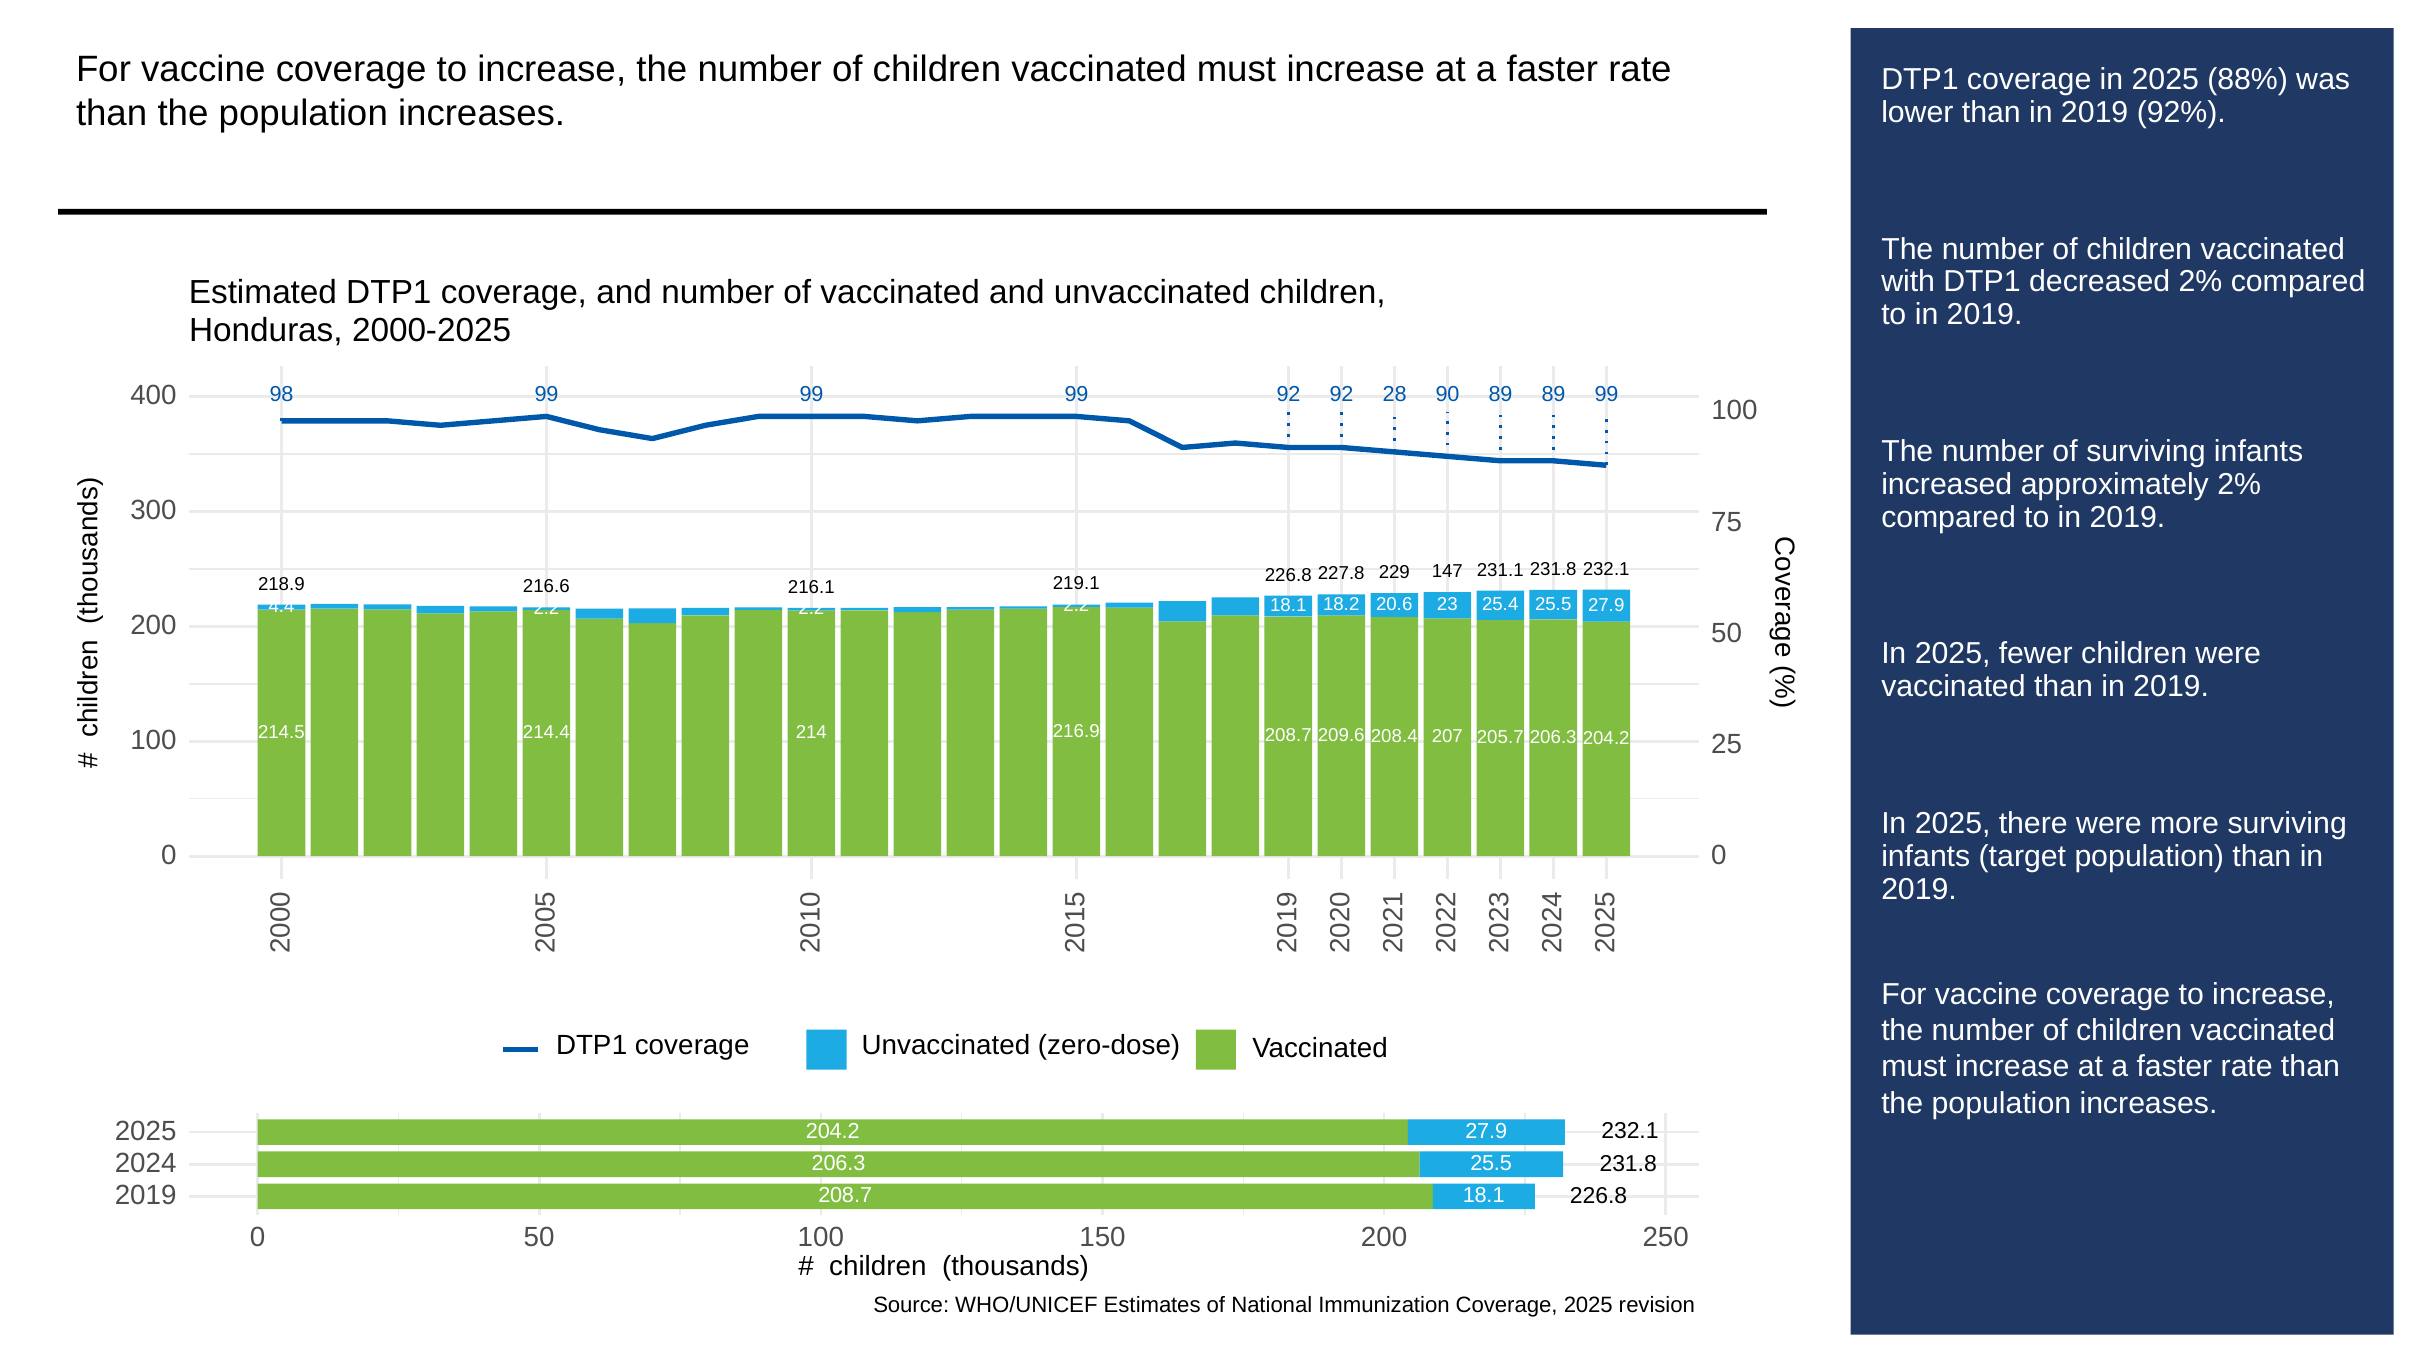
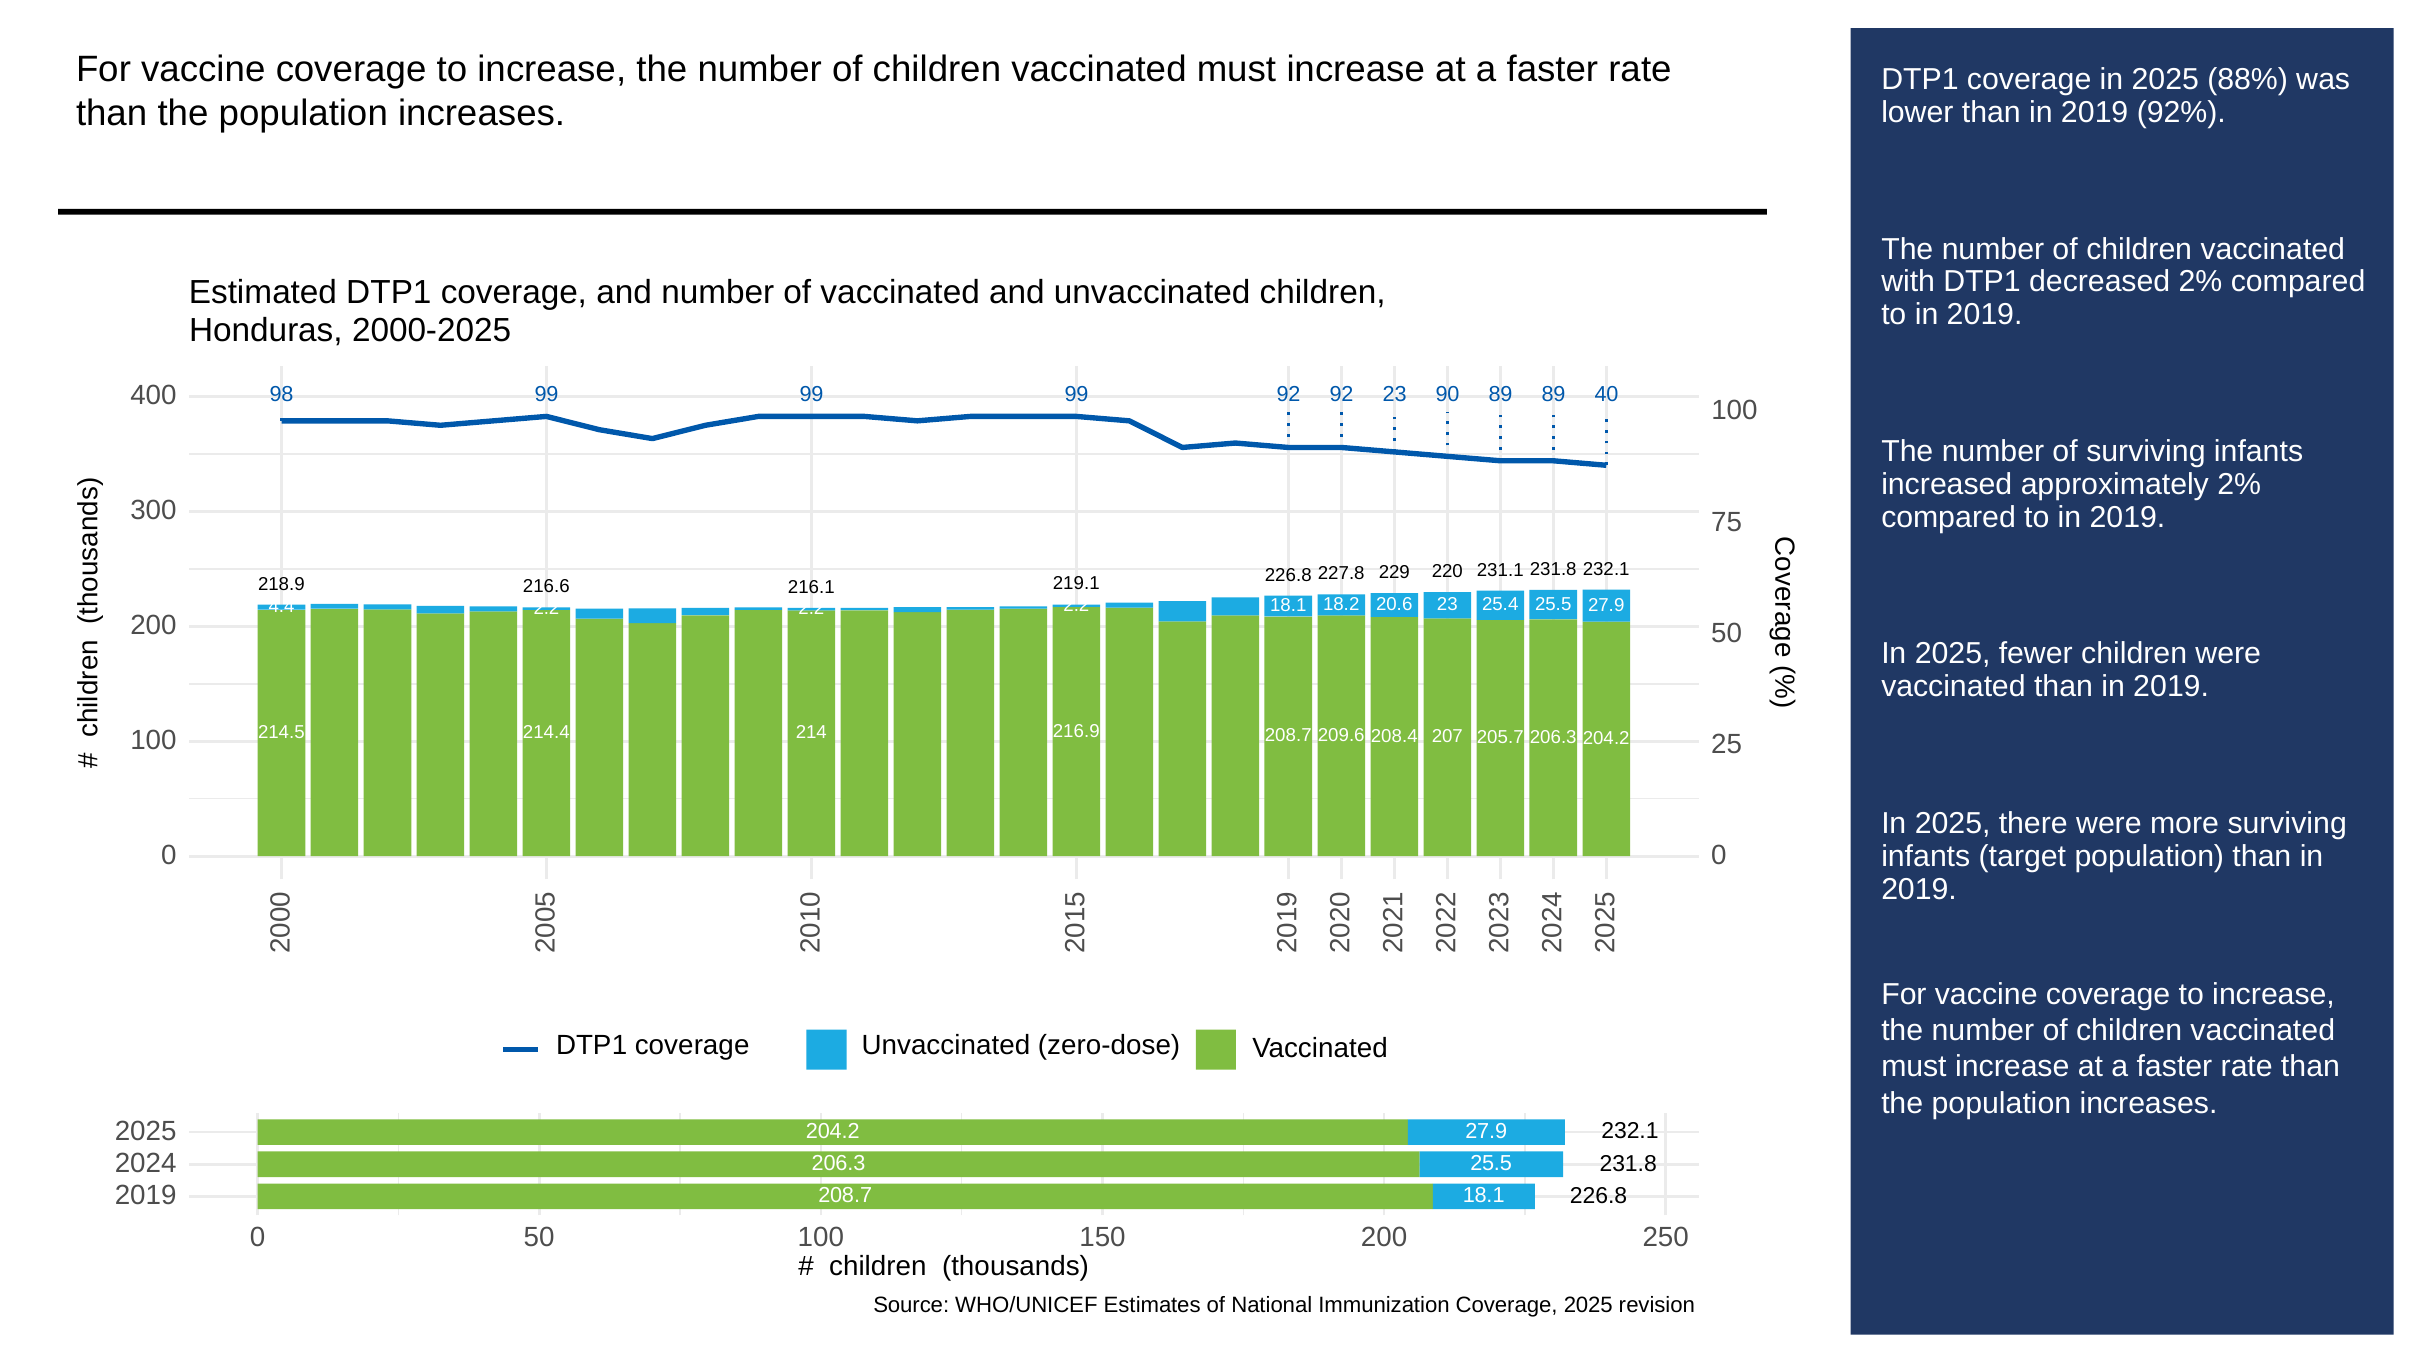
92 28: 28 -> 23 (1395, 395)
89 99: 99 -> 40 (1607, 395)
147: 147 -> 220 (1447, 572)
